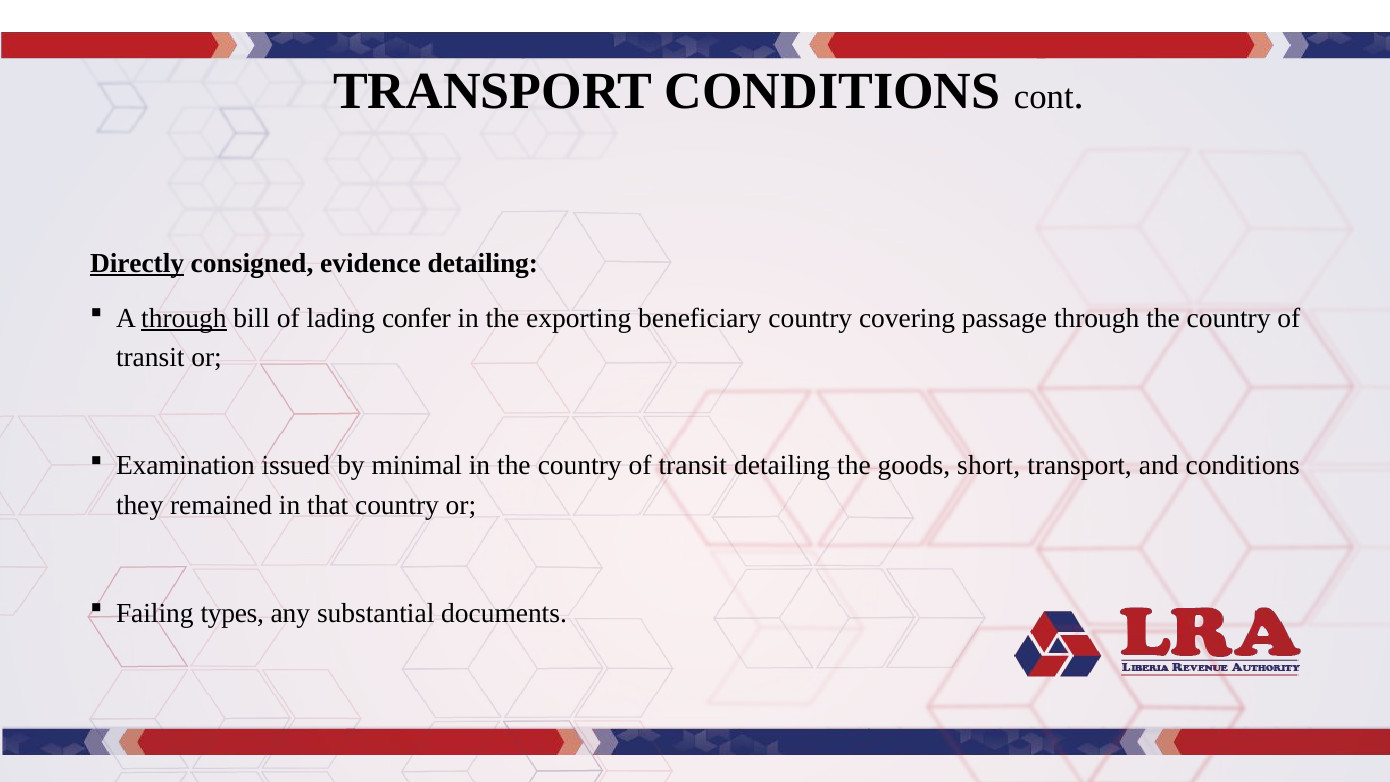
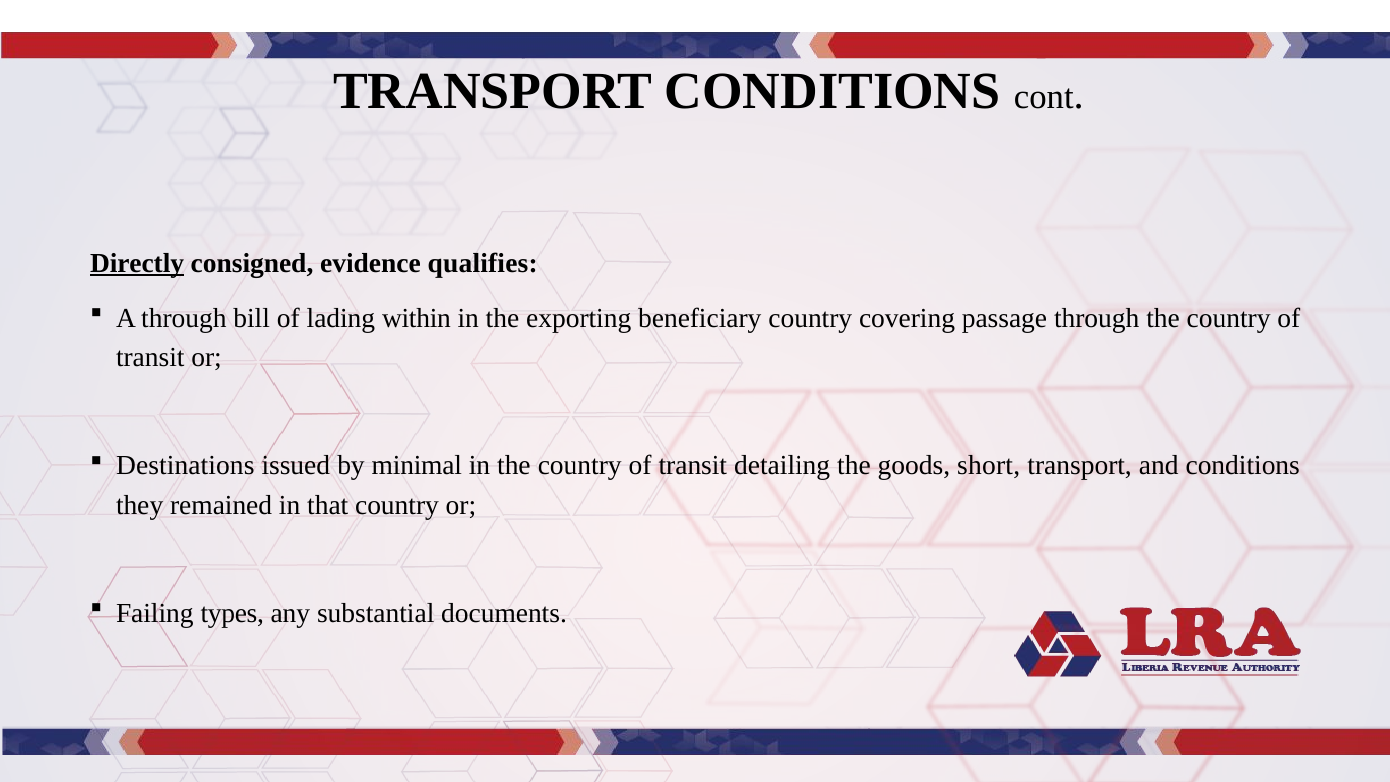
evidence detailing: detailing -> qualifies (483, 263)
through underline: present -> none (184, 318)
confer: confer -> within (416, 318)
Examination: Examination -> Destinations (185, 466)
